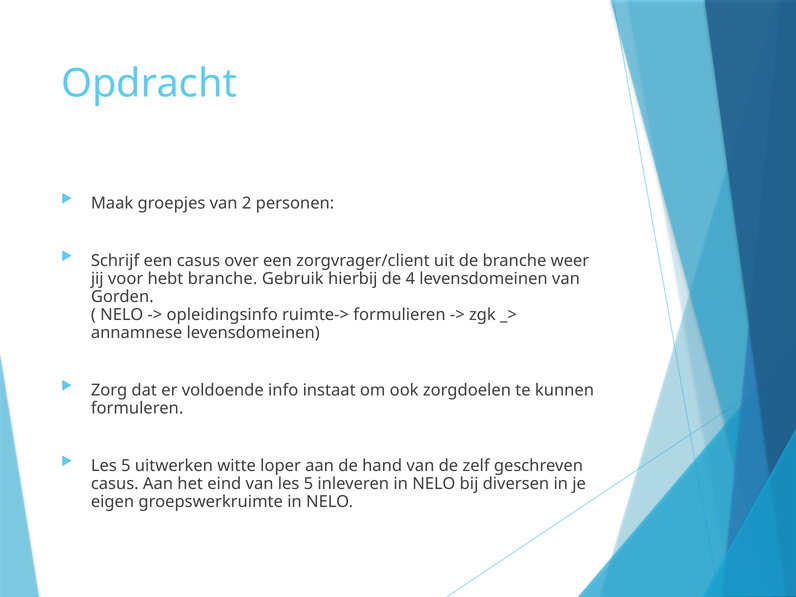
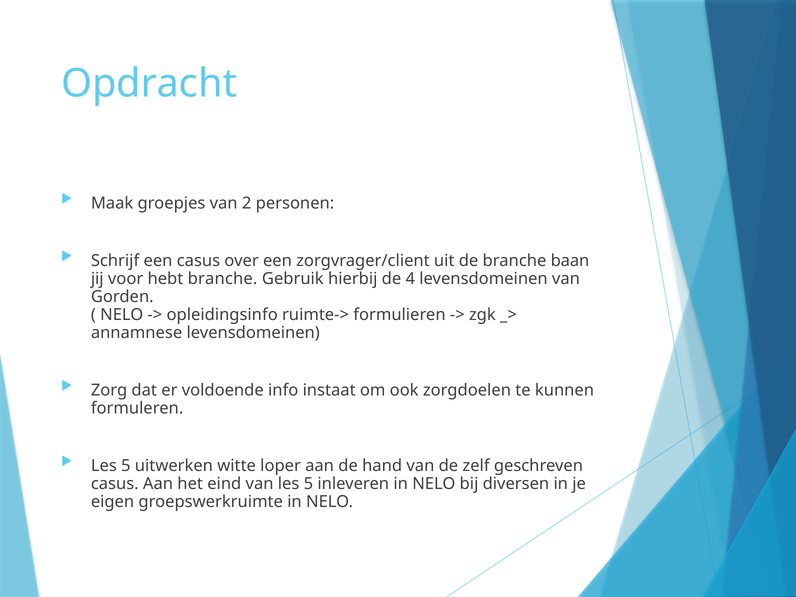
weer: weer -> baan (570, 261)
